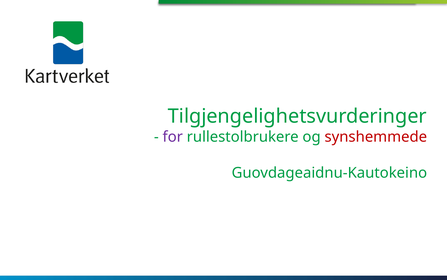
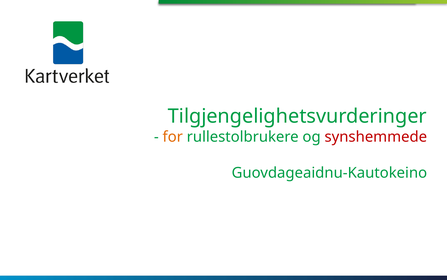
for colour: purple -> orange (173, 137)
